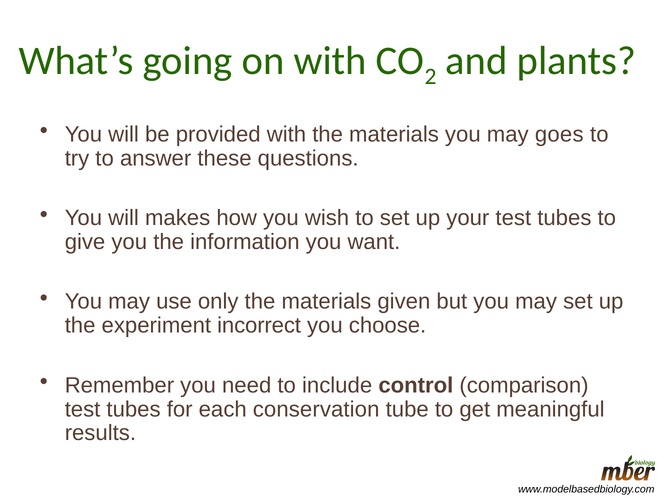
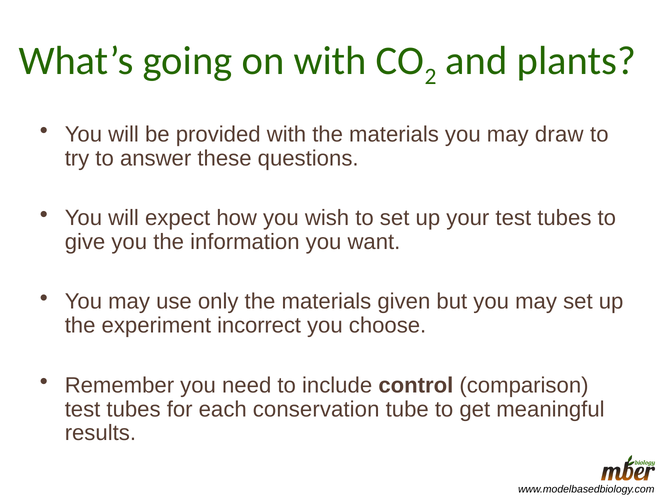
goes: goes -> draw (559, 134)
makes: makes -> expect (178, 218)
